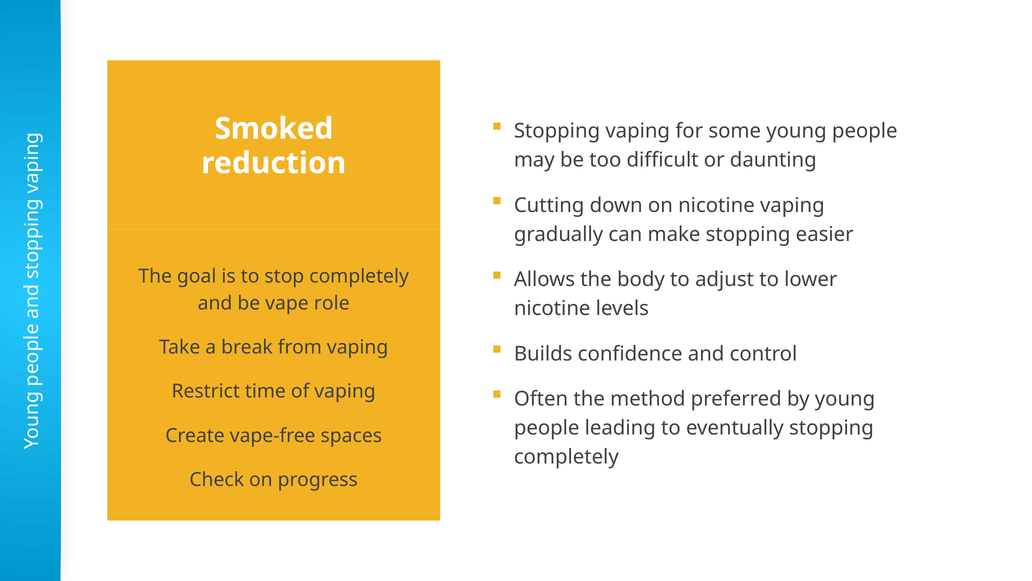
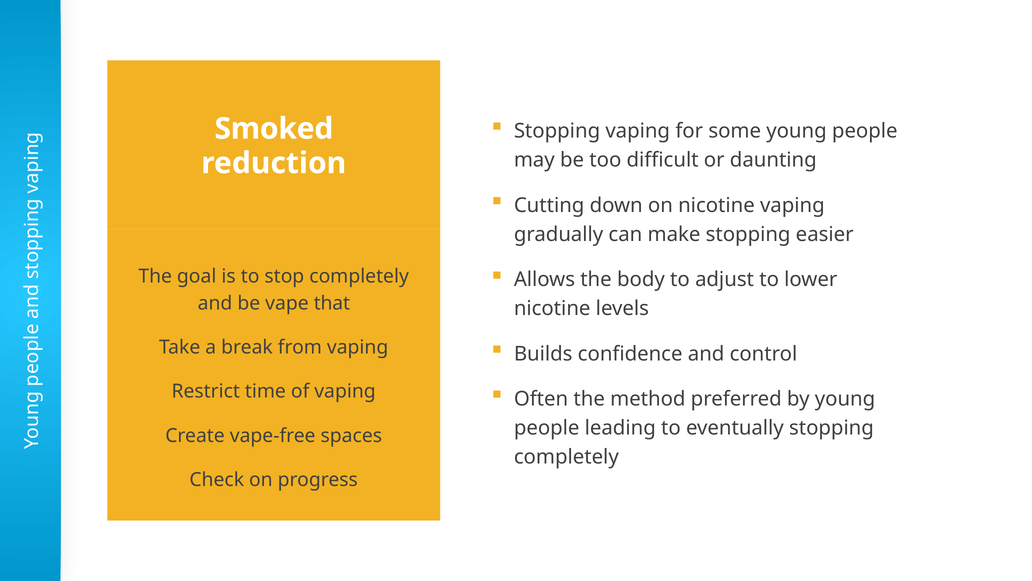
role: role -> that (332, 303)
